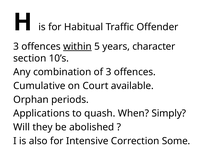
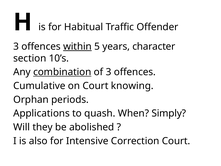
combination underline: none -> present (62, 72)
available: available -> knowing (132, 86)
Correction Some: Some -> Court (176, 141)
